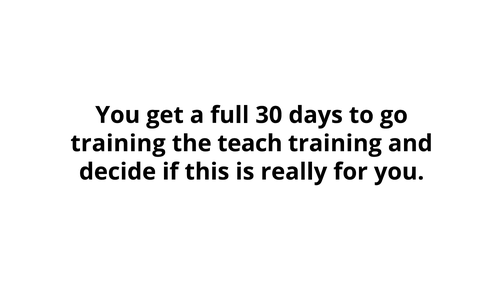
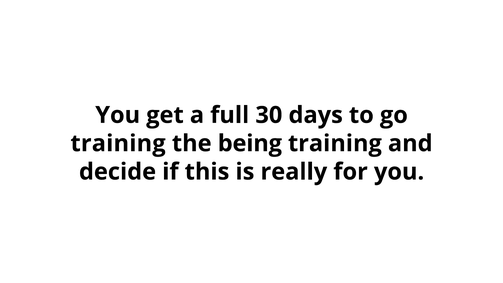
teach: teach -> being (250, 143)
